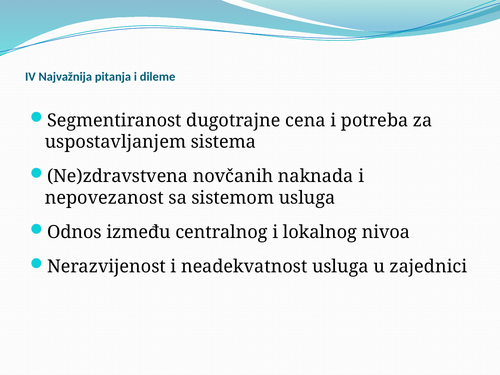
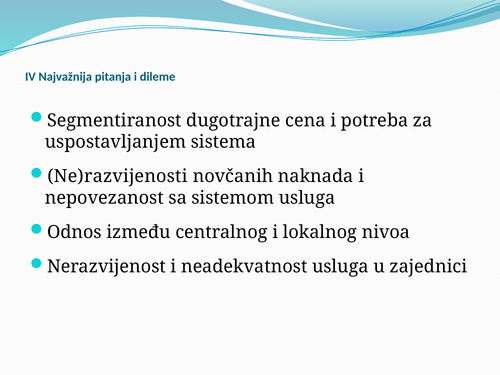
Ne)zdravstvena: Ne)zdravstvena -> Ne)razvijenosti (117, 176)
